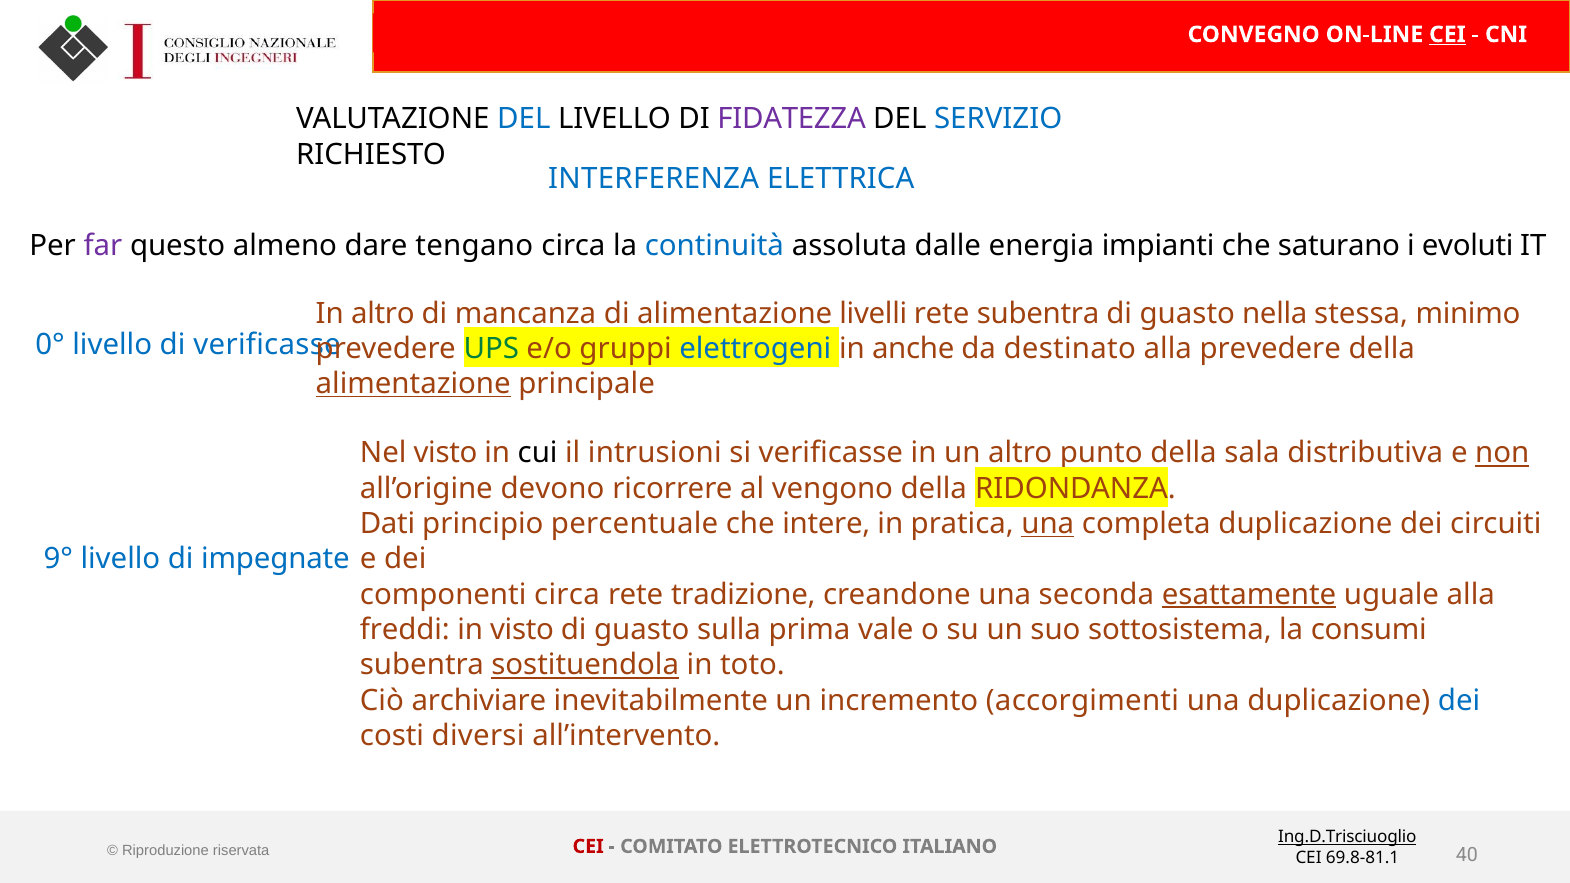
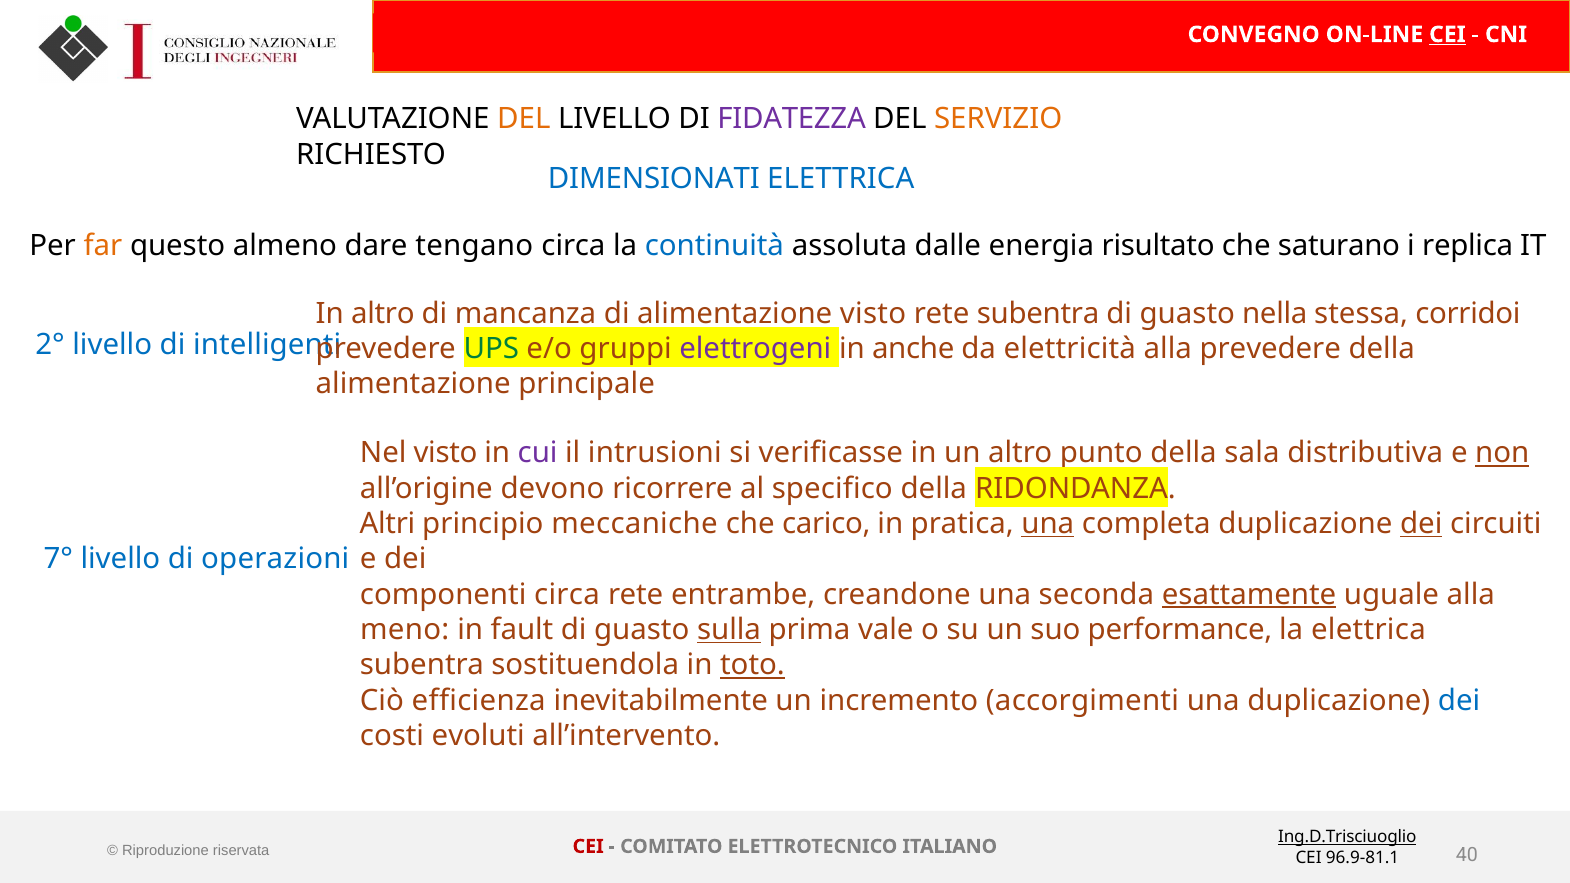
DEL colour: blue -> orange (524, 119)
SERVIZIO colour: blue -> orange (998, 119)
INTERFERENZA: INTERFERENZA -> DIMENSIONATI (654, 179)
far colour: purple -> orange (103, 246)
impianti: impianti -> risultato (1158, 246)
evoluti: evoluti -> replica (1468, 246)
livelli: livelli -> visto (873, 313)
minimo: minimo -> corridoi (1468, 313)
0°: 0° -> 2° (50, 345)
di verificasse: verificasse -> intelligenti (267, 345)
elettrogeni colour: blue -> purple (755, 349)
destinato: destinato -> elettricità (1070, 349)
alimentazione underline: present -> none (413, 384)
cui colour: black -> purple (538, 453)
vengono: vengono -> specifico (832, 489)
Dati: Dati -> Altri (387, 524)
percentuale: percentuale -> meccaniche (635, 524)
intere: intere -> carico (826, 524)
dei underline: none -> present (1421, 524)
9°: 9° -> 7° (58, 559)
impegnate: impegnate -> operazioni (275, 559)
tradizione: tradizione -> entrambe (743, 595)
freddi: freddi -> meno (405, 630)
in visto: visto -> fault (522, 630)
sulla underline: none -> present (729, 630)
sottosistema: sottosistema -> performance (1180, 630)
la consumi: consumi -> elettrica (1368, 630)
sostituendola underline: present -> none (585, 665)
toto underline: none -> present (752, 665)
archiviare: archiviare -> efficienza (479, 700)
diversi: diversi -> evoluti (478, 736)
69.8-81.1: 69.8-81.1 -> 96.9-81.1 (1363, 858)
